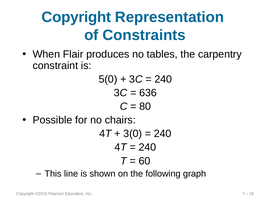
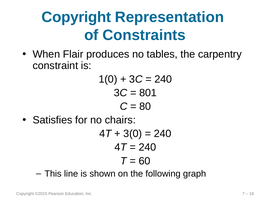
5(0: 5(0 -> 1(0 (108, 79)
636: 636 -> 801 (148, 93)
Possible: Possible -> Satisfies (52, 120)
